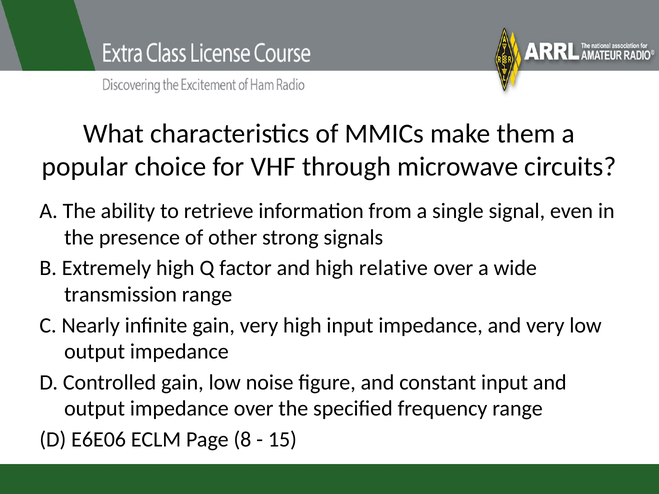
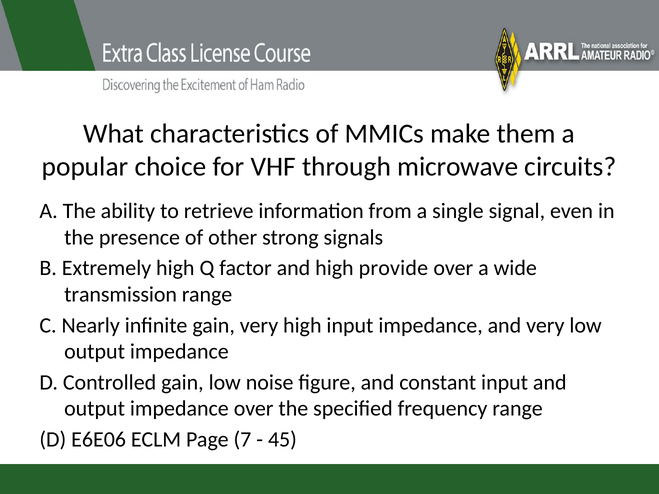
relative: relative -> provide (393, 268)
8: 8 -> 7 (242, 440)
15: 15 -> 45 (282, 440)
